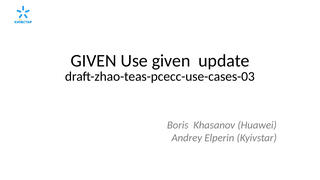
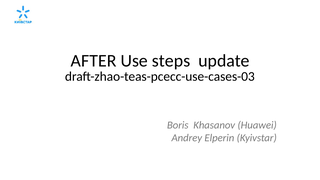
GIVEN: GIVEN -> AFTER (94, 61)
Use given: given -> steps (171, 61)
